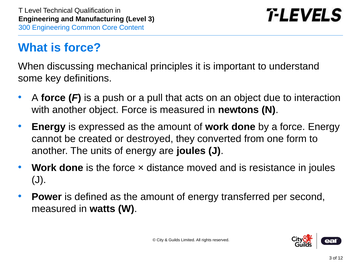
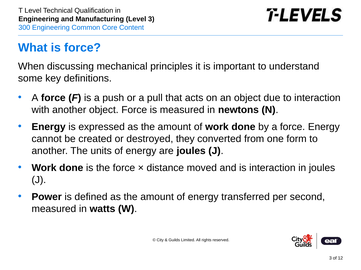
is resistance: resistance -> interaction (272, 168)
